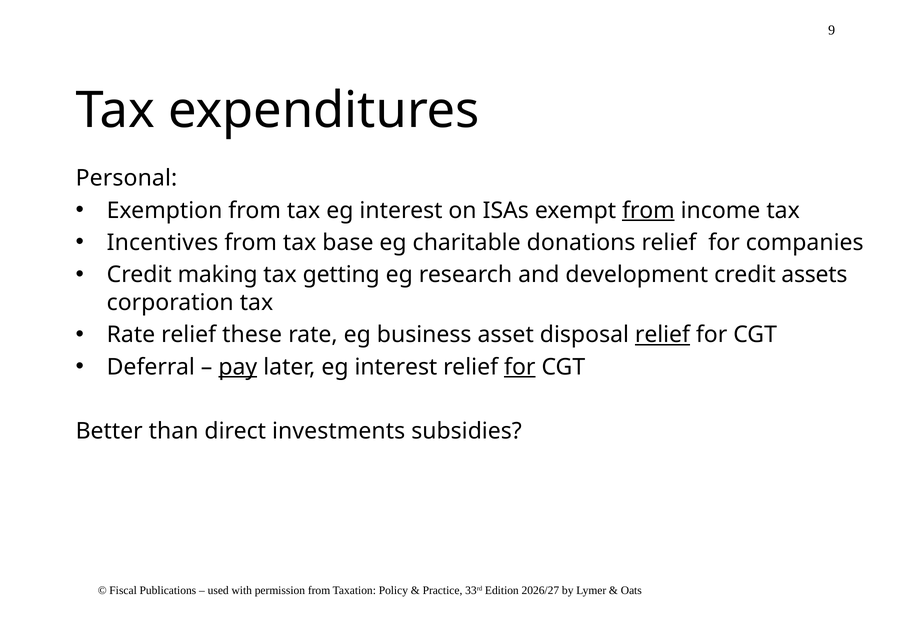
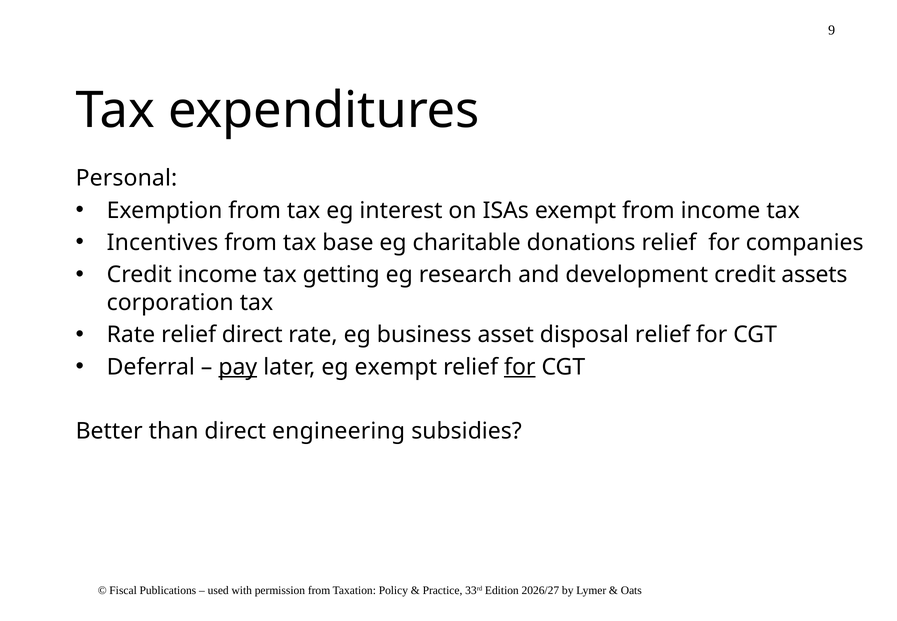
from underline: present -> none (648, 211)
Credit making: making -> income (218, 275)
relief these: these -> direct (252, 335)
relief underline: present -> none (662, 335)
later eg interest: interest -> exempt (396, 367)
investments: investments -> engineering (339, 431)
